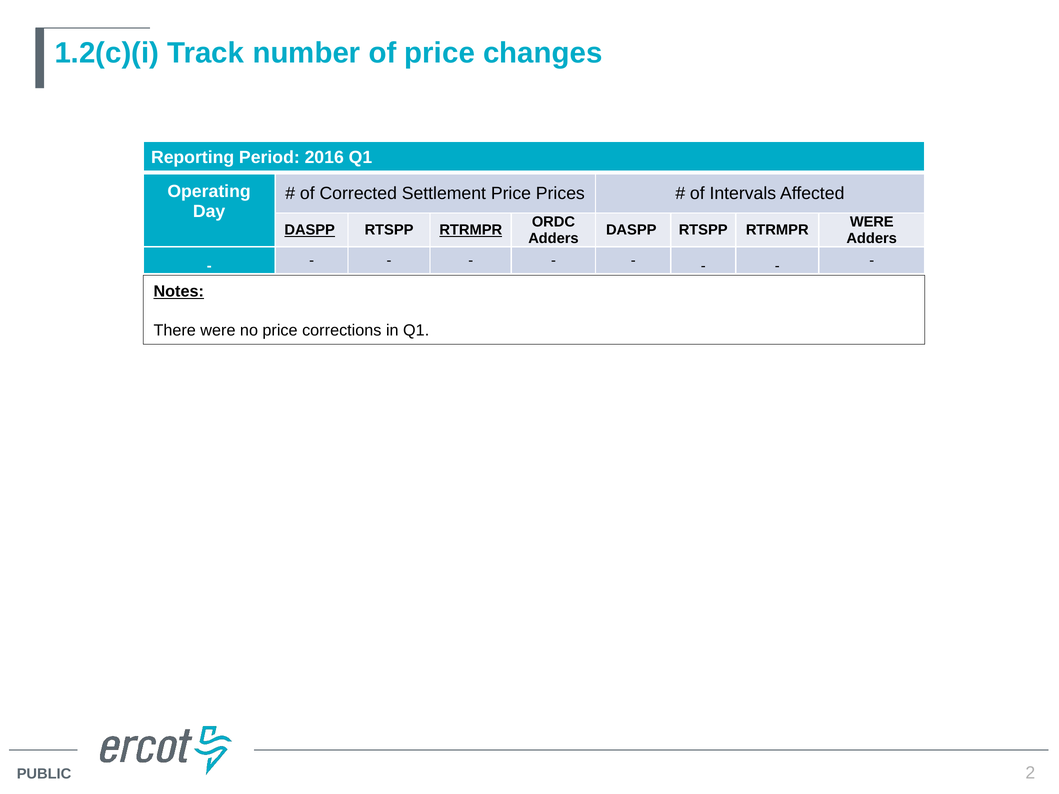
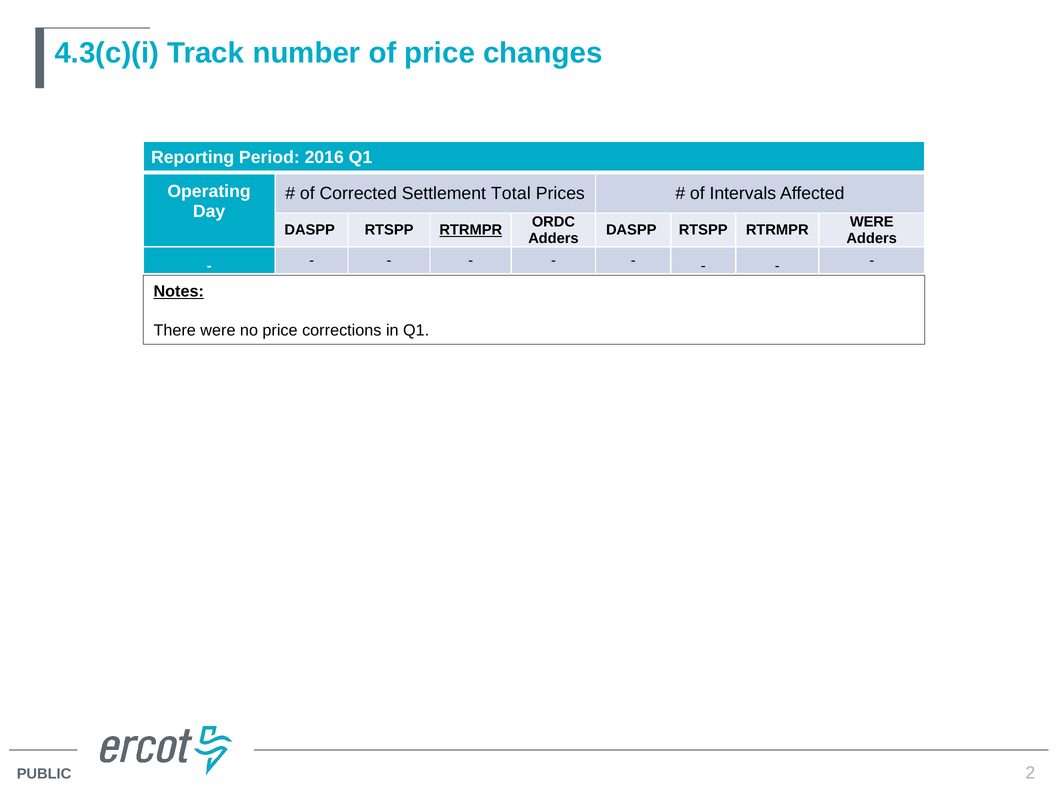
1.2(c)(i: 1.2(c)(i -> 4.3(c)(i (107, 53)
Settlement Price: Price -> Total (511, 193)
DASPP underline: present -> none (310, 230)
